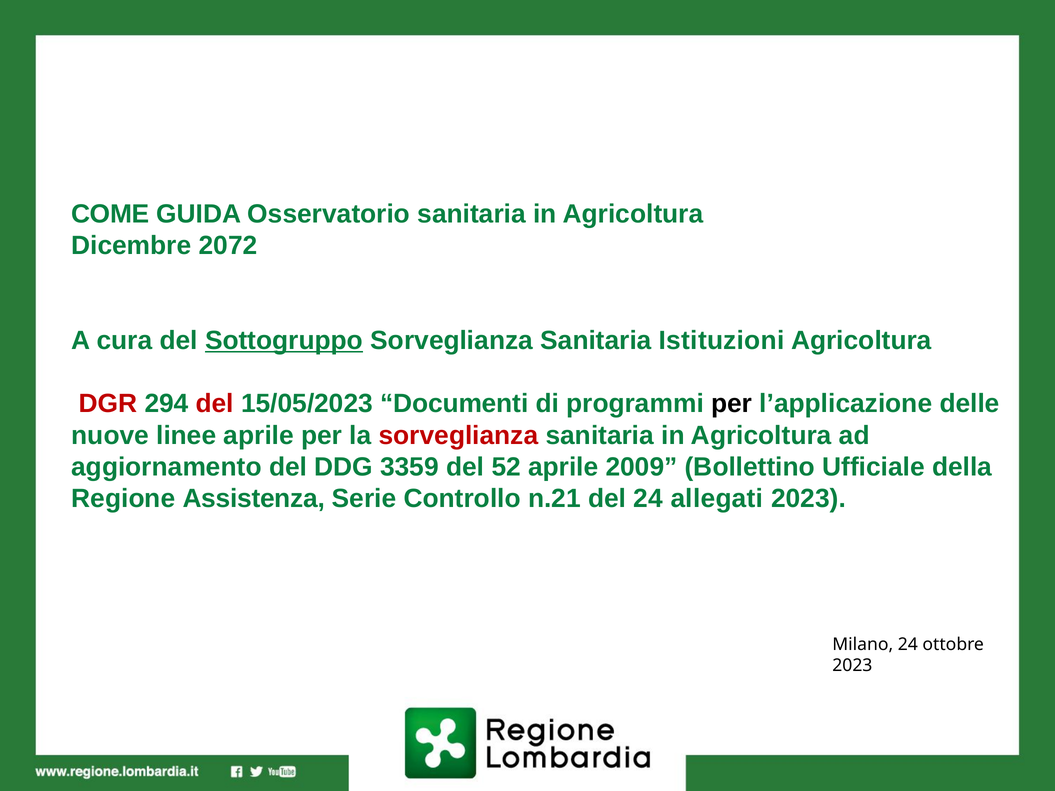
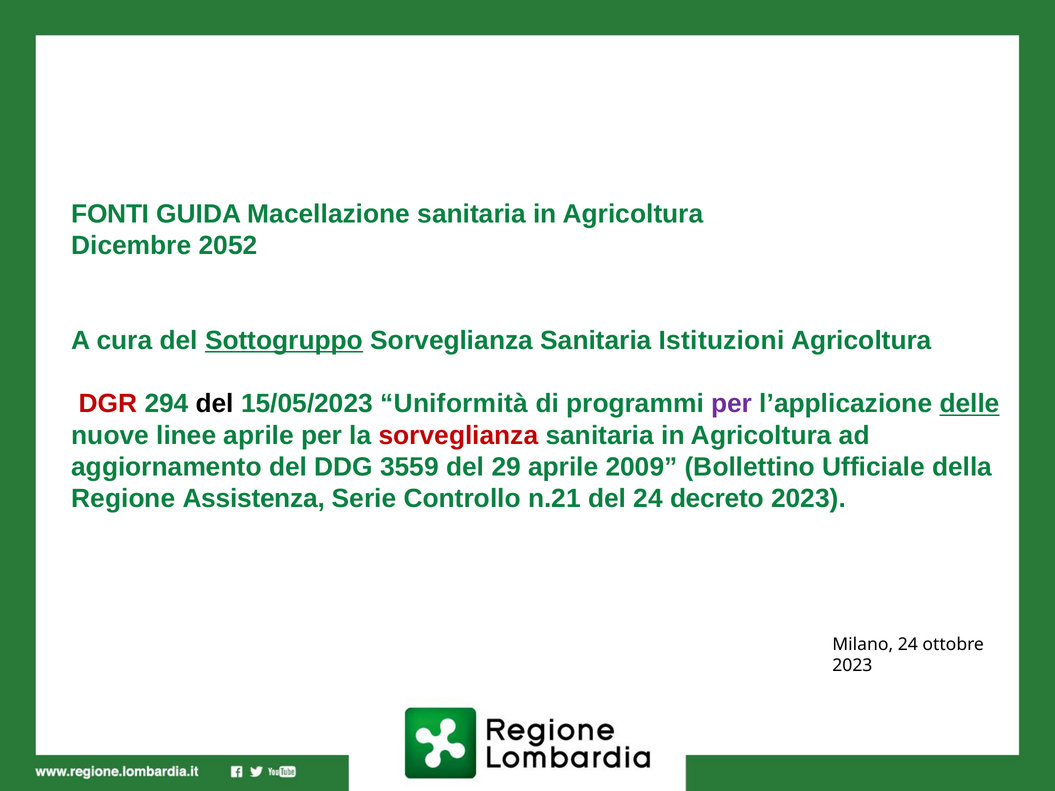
COME: COME -> FONTI (110, 214)
Osservatorio: Osservatorio -> Macellazione (329, 214)
2072: 2072 -> 2052 (228, 246)
del colour: red -> black (215, 404)
Documenti: Documenti -> Uniformità (454, 404)
per colour: black -> purple (732, 404)
delle underline: none -> present (970, 404)
3359: 3359 -> 3559 (409, 467)
52: 52 -> 29 (506, 467)
allegati: allegati -> decreto (717, 499)
